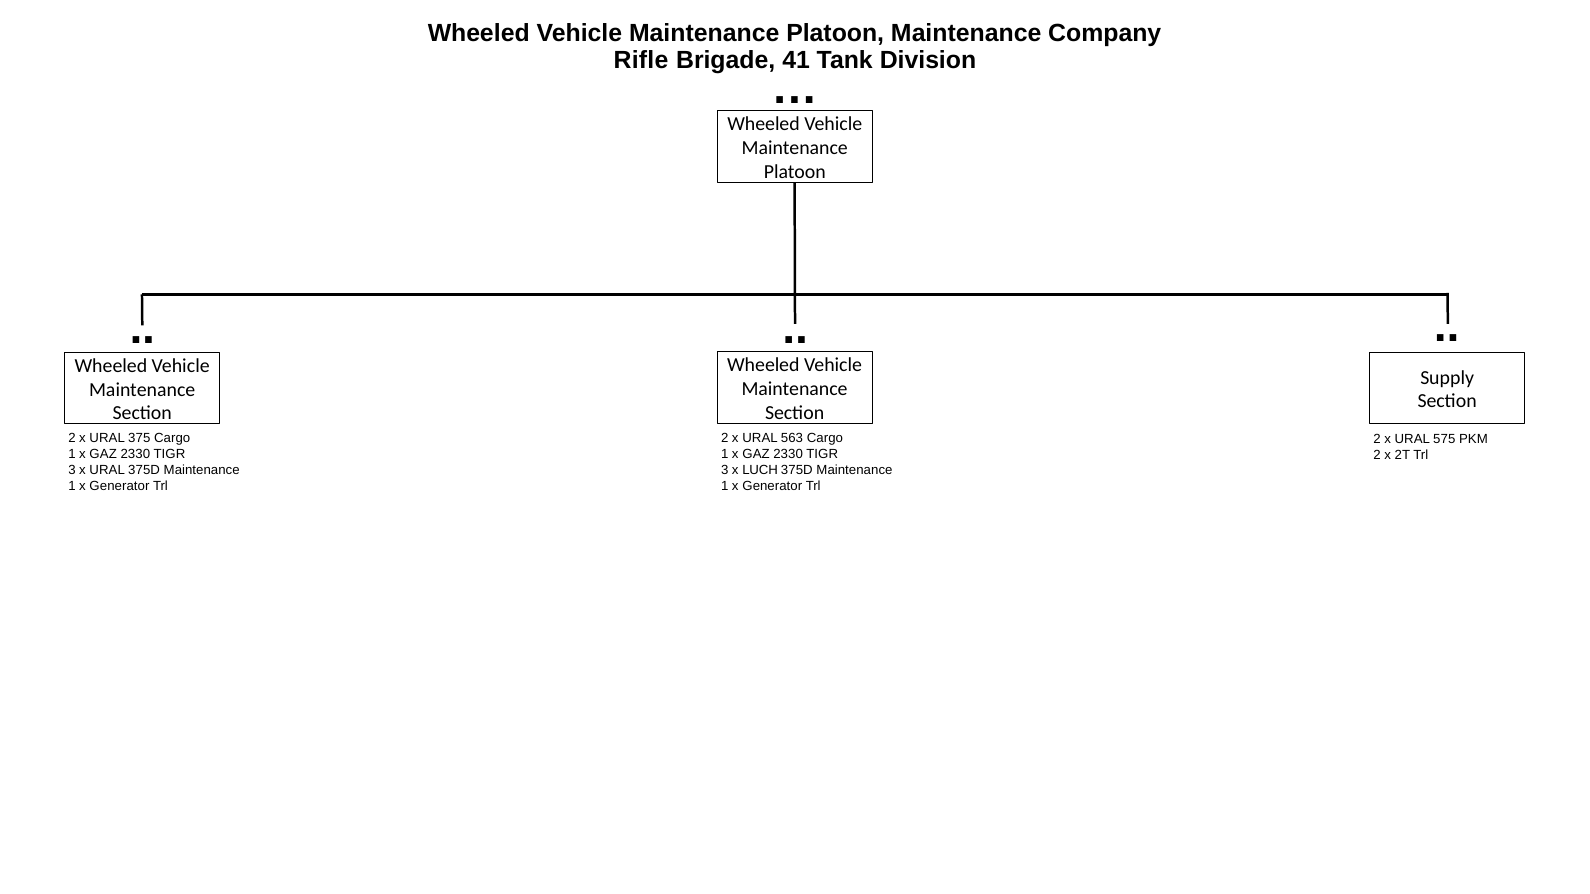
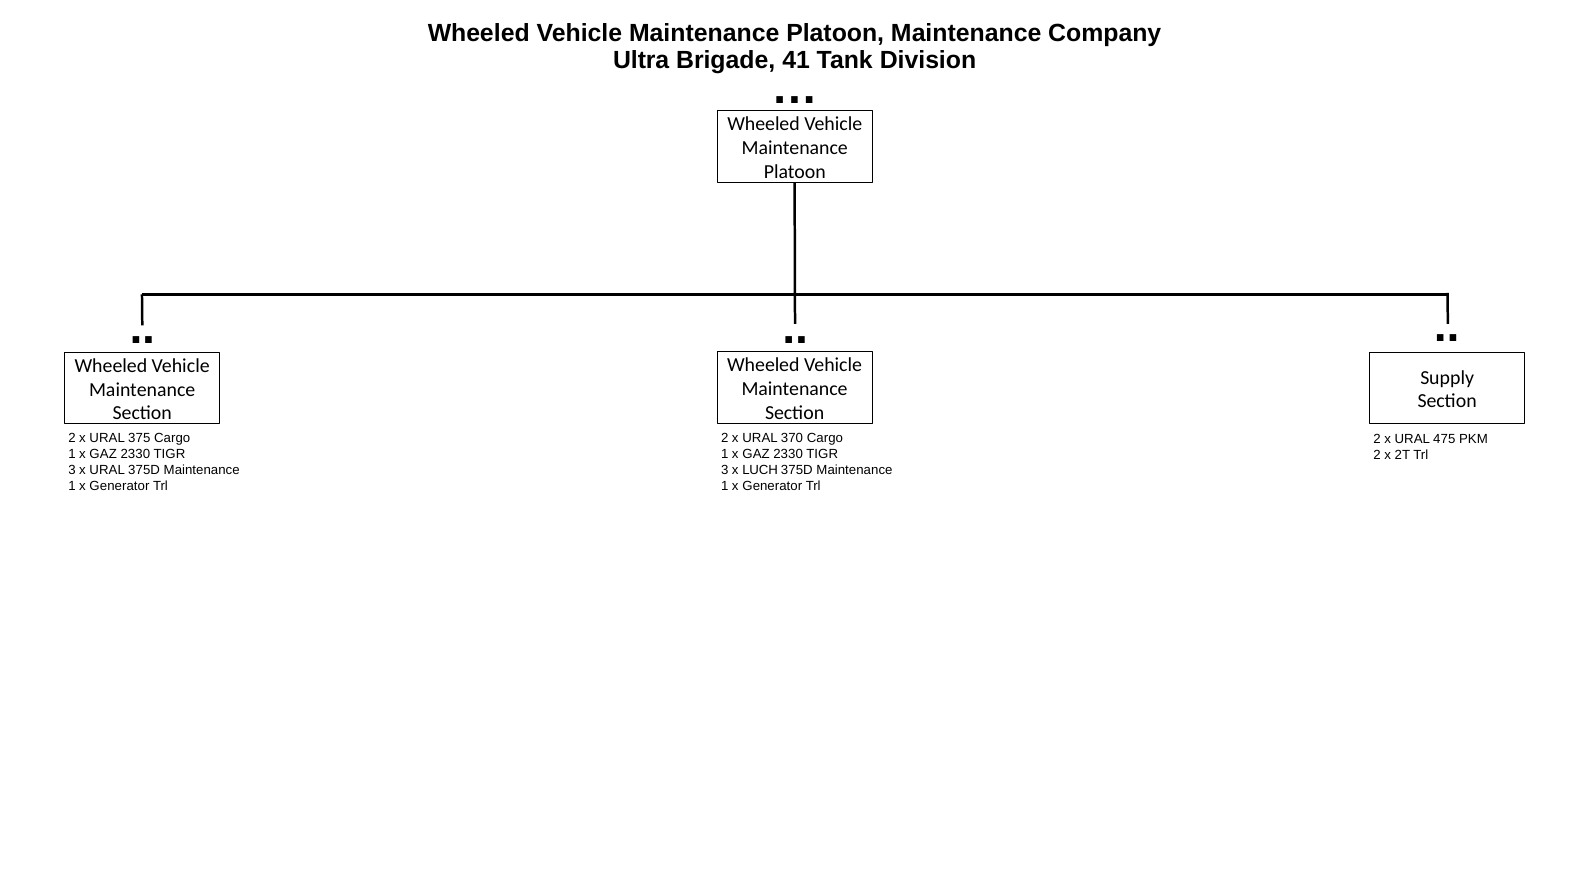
Rifle: Rifle -> Ultra (641, 60)
563: 563 -> 370 (792, 438)
575: 575 -> 475 (1444, 439)
